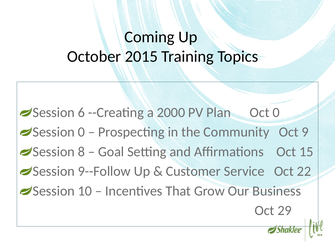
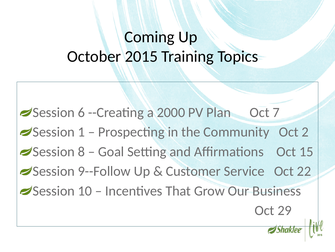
Oct 0: 0 -> 7 (276, 112)
Session 0: 0 -> 1 (81, 132)
9: 9 -> 2 (305, 132)
